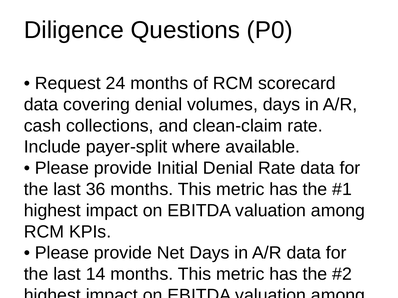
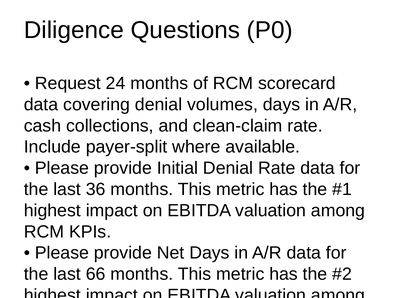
14: 14 -> 66 (96, 275)
